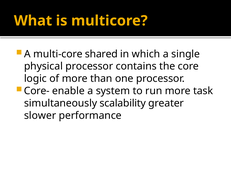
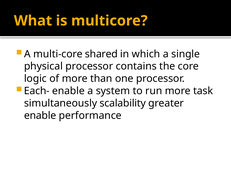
Core-: Core- -> Each- (37, 91)
slower: slower -> enable (40, 116)
